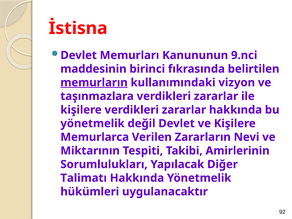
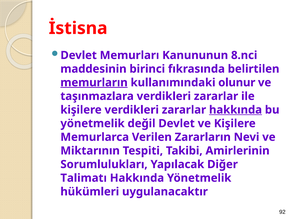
9.nci: 9.nci -> 8.nci (244, 55)
vizyon: vizyon -> olunur (237, 83)
hakkında underline: none -> present (236, 110)
